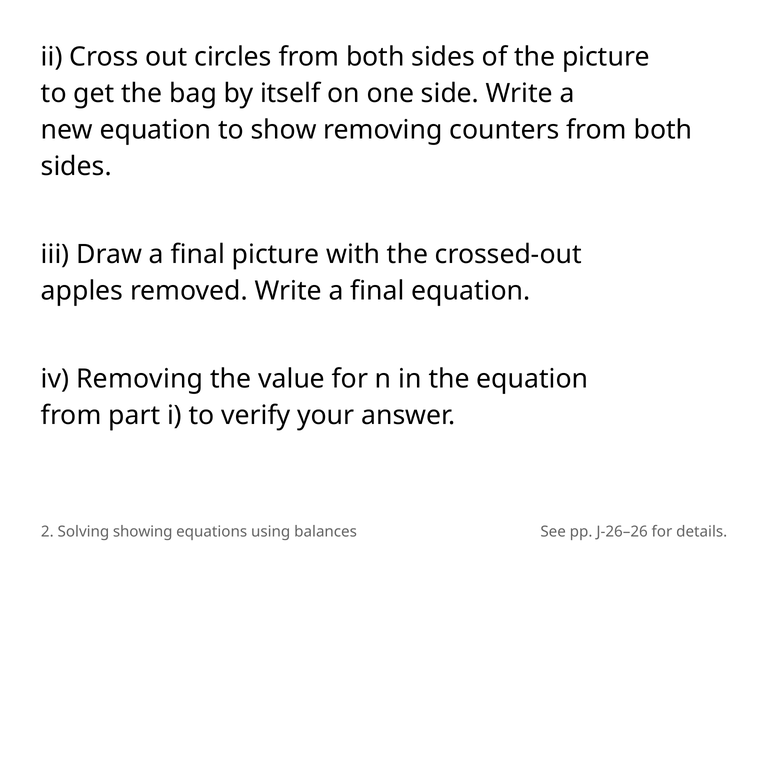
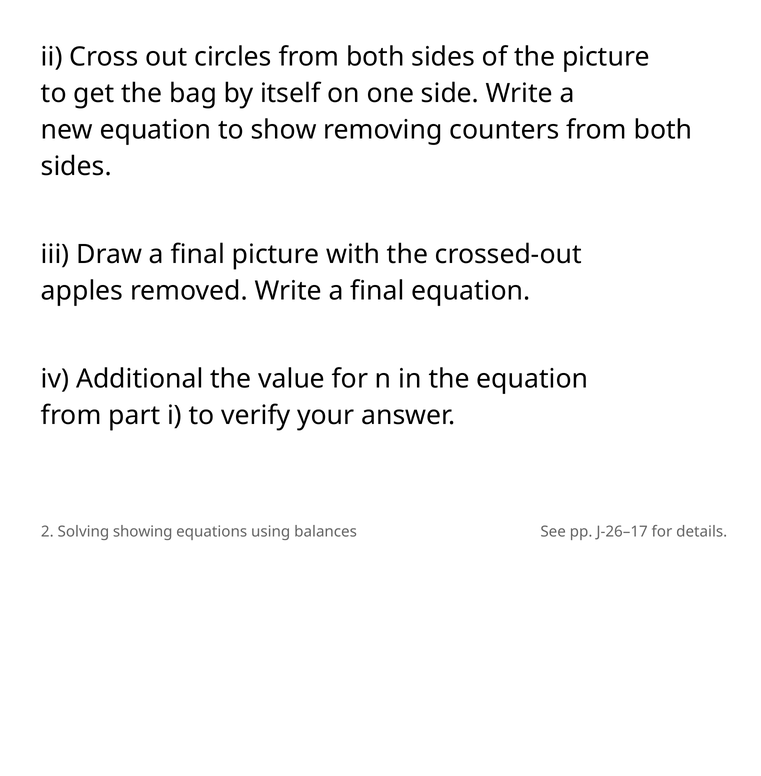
iv Removing: Removing -> Additional (140, 379)
J-26–26: J-26–26 -> J-26–17 (622, 532)
